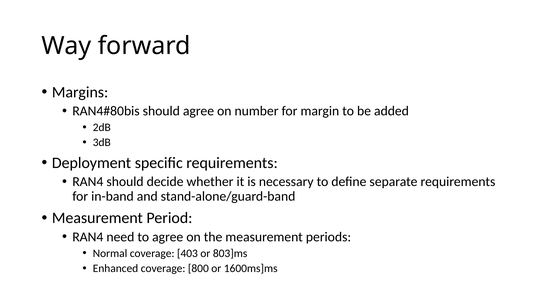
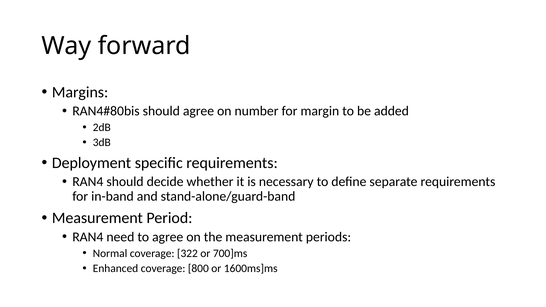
403: 403 -> 322 (187, 253)
803]ms: 803]ms -> 700]ms (230, 253)
